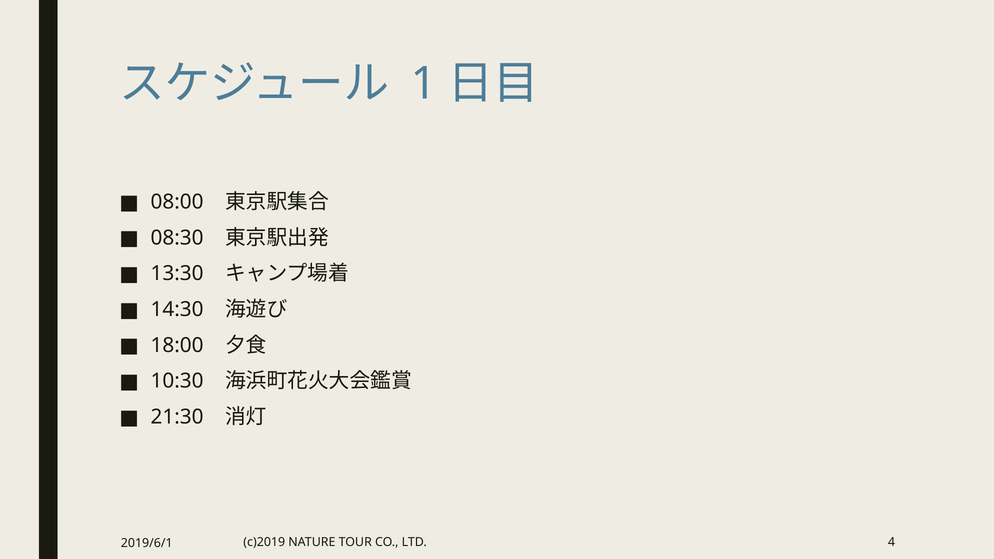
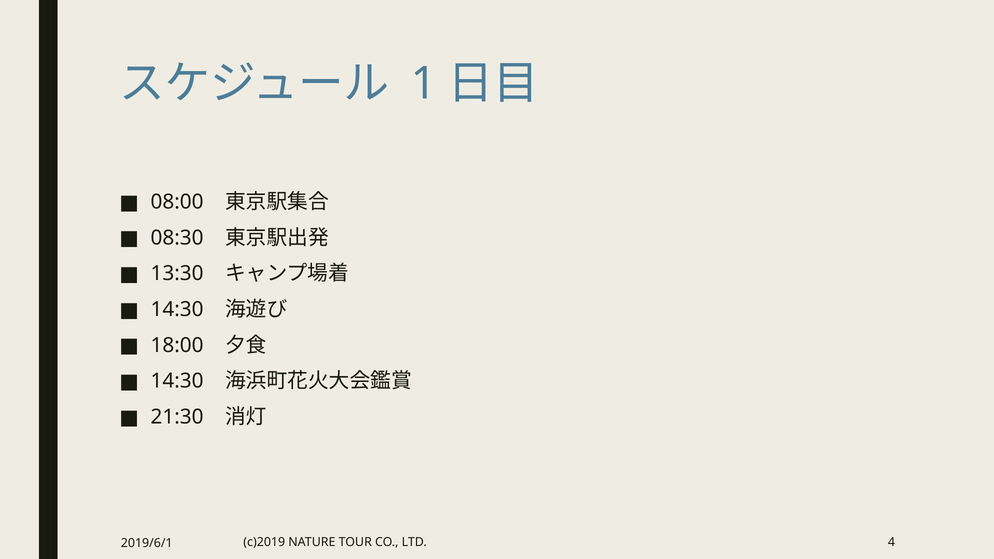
10:30: 10:30 -> 14:30 (177, 381)
